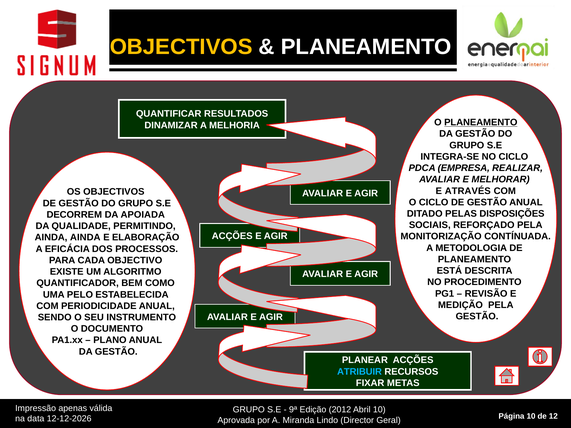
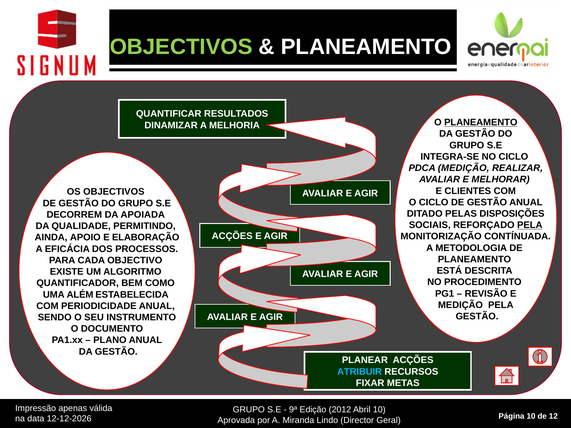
OBJECTIVOS colour: yellow -> light green (181, 47)
PDCA EMPRESA: EMPRESA -> MEDIÇÃO (464, 168)
ATRAVÉS: ATRAVÉS -> CLIENTES (468, 191)
PELA underline: none -> present (530, 225)
AINDA AINDA: AINDA -> APOIO (85, 238)
PELO: PELO -> ALÉM (80, 295)
